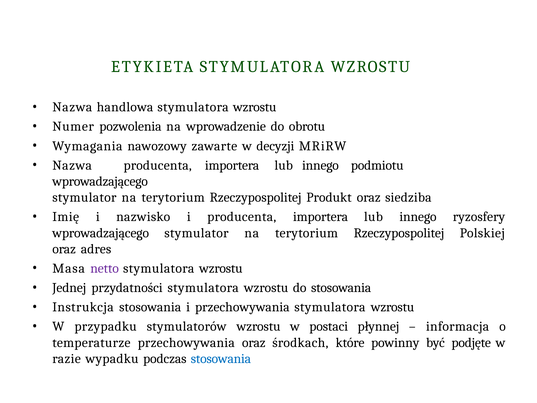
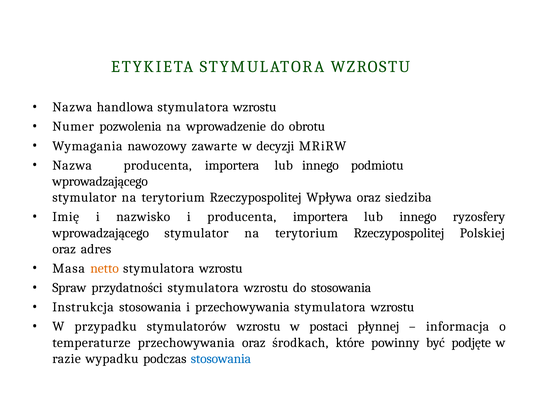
Produkt: Produkt -> Wpływa (329, 197)
netto colour: purple -> orange (105, 268)
Jednej: Jednej -> Spraw (69, 288)
